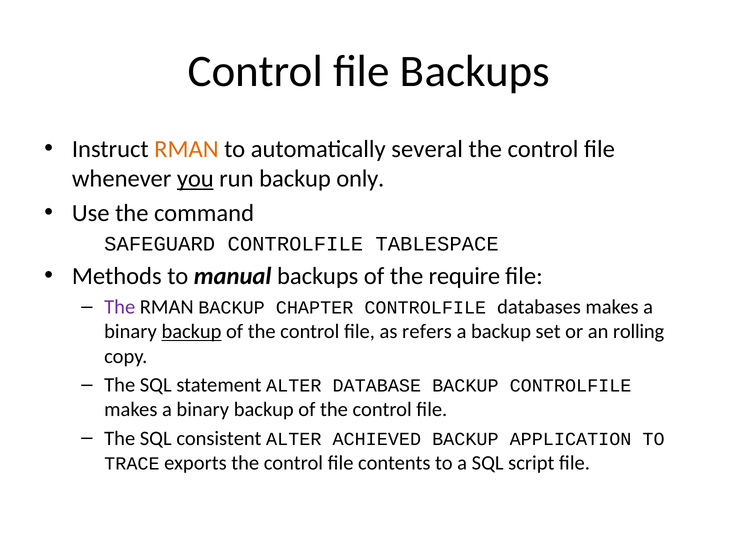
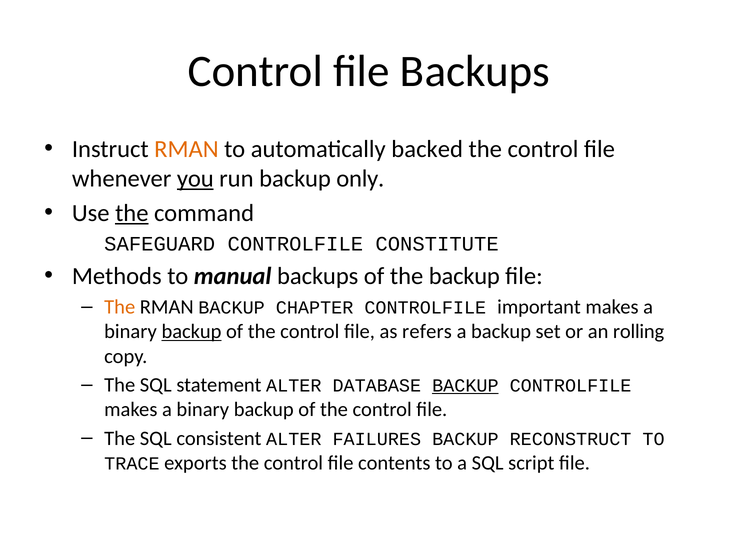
several: several -> backed (427, 149)
the underline: none -> present (132, 213)
TABLESPACE: TABLESPACE -> CONSTITUTE (437, 244)
the require: require -> backup (464, 276)
The colour: purple -> orange (120, 307)
databases: databases -> important (539, 307)
BACKUP underline: none -> present (465, 386)
ACHIEVED: ACHIEVED -> FAILURES (377, 439)
APPLICATION: APPLICATION -> RECONSTRUCT (571, 439)
